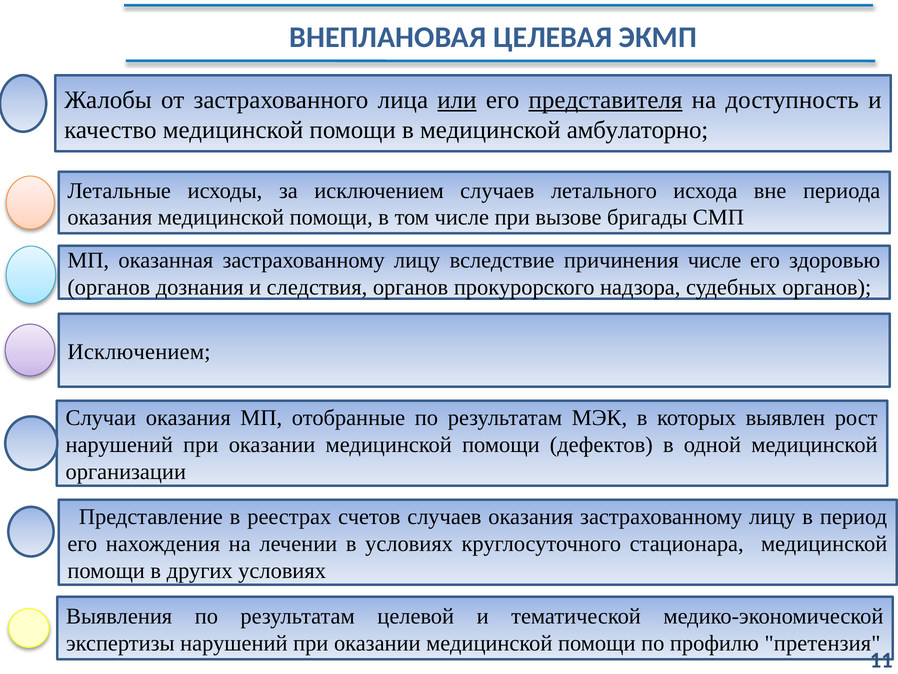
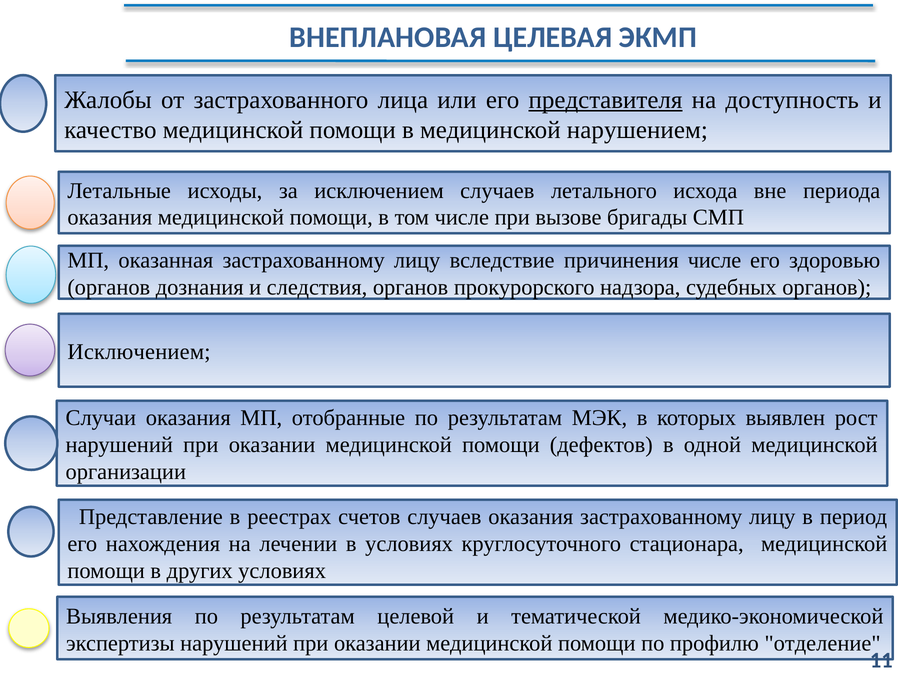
или underline: present -> none (457, 100)
амбулаторно: амбулаторно -> нарушением (637, 130)
претензия: претензия -> отделение (823, 643)
